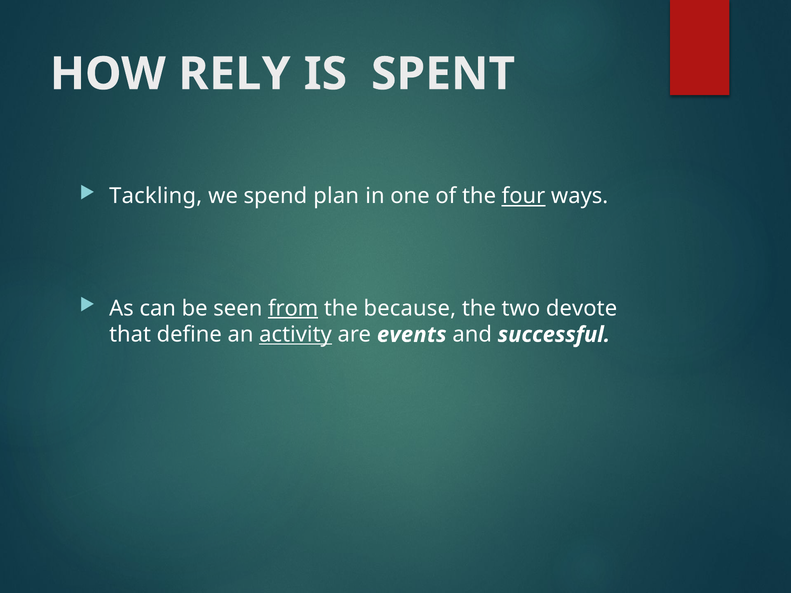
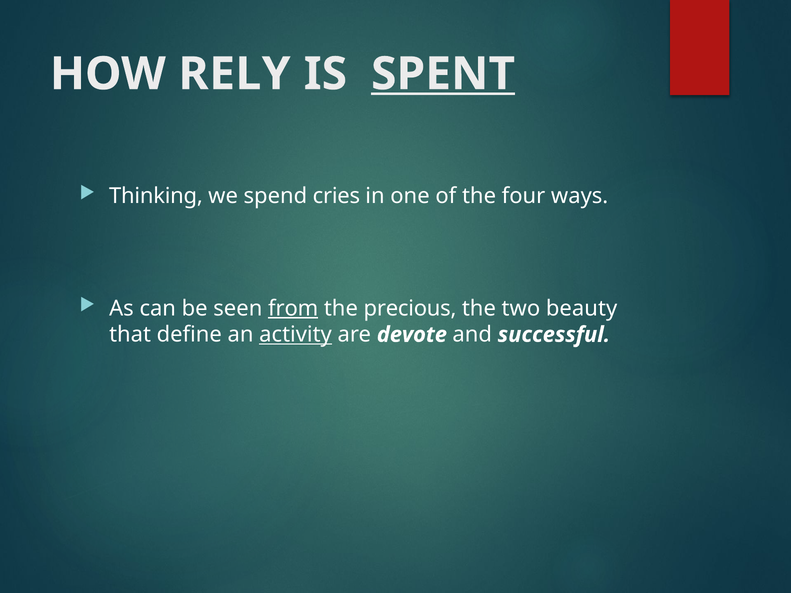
SPENT underline: none -> present (443, 74)
Tackling: Tackling -> Thinking (156, 196)
plan: plan -> cries (336, 196)
four underline: present -> none (523, 196)
because: because -> precious (410, 308)
devote: devote -> beauty (582, 308)
events: events -> devote (412, 335)
